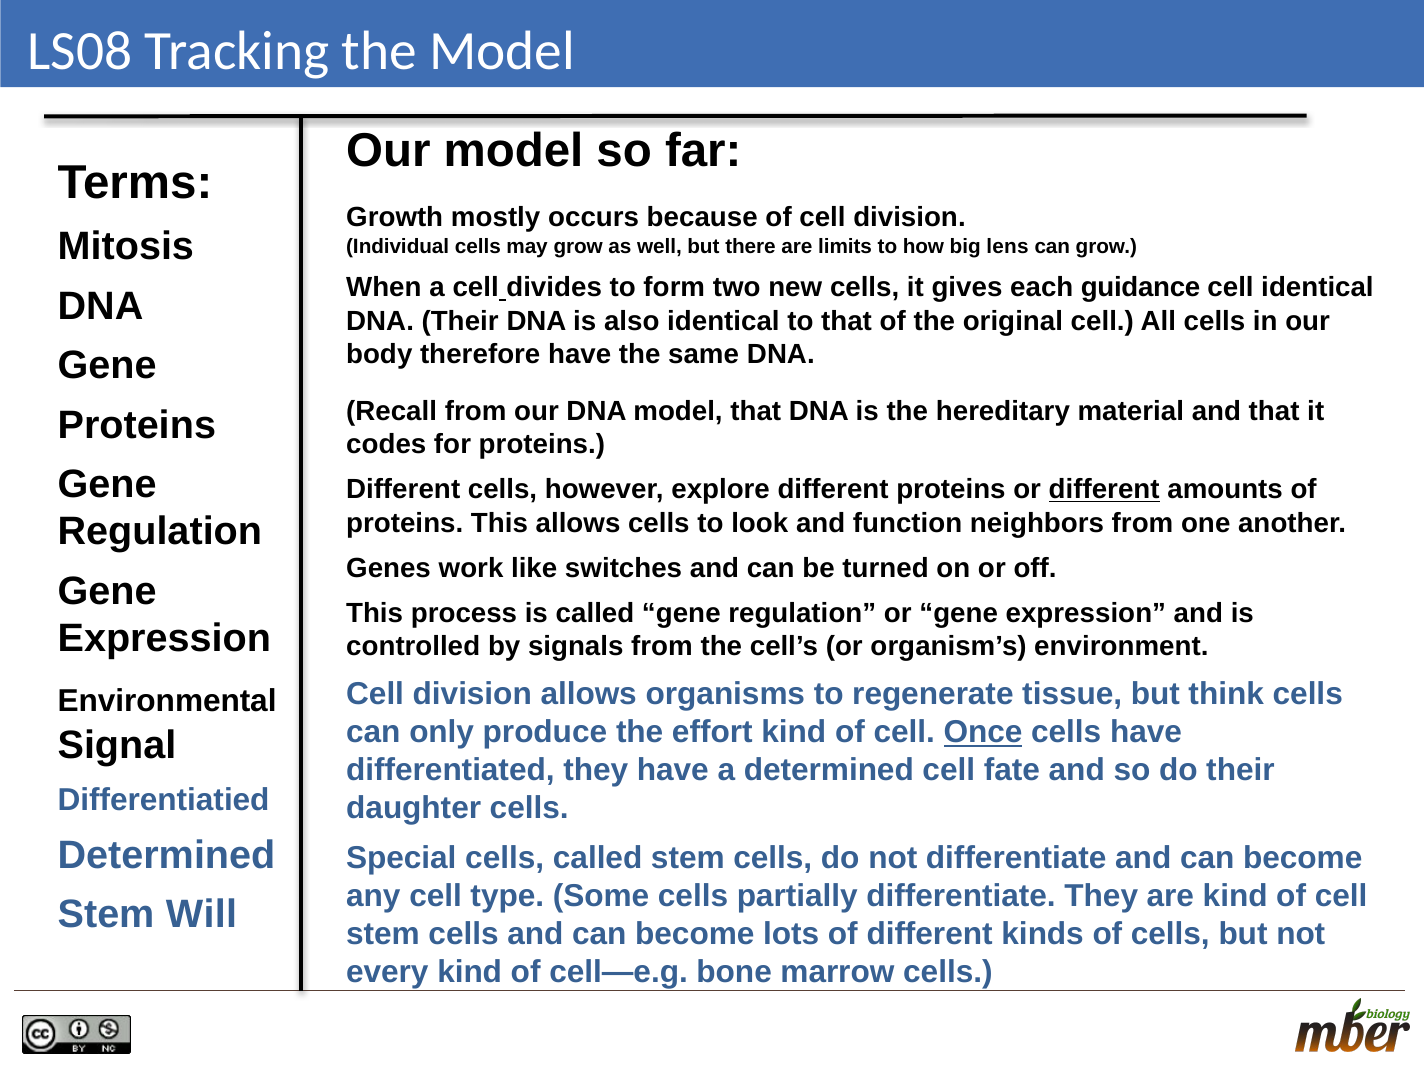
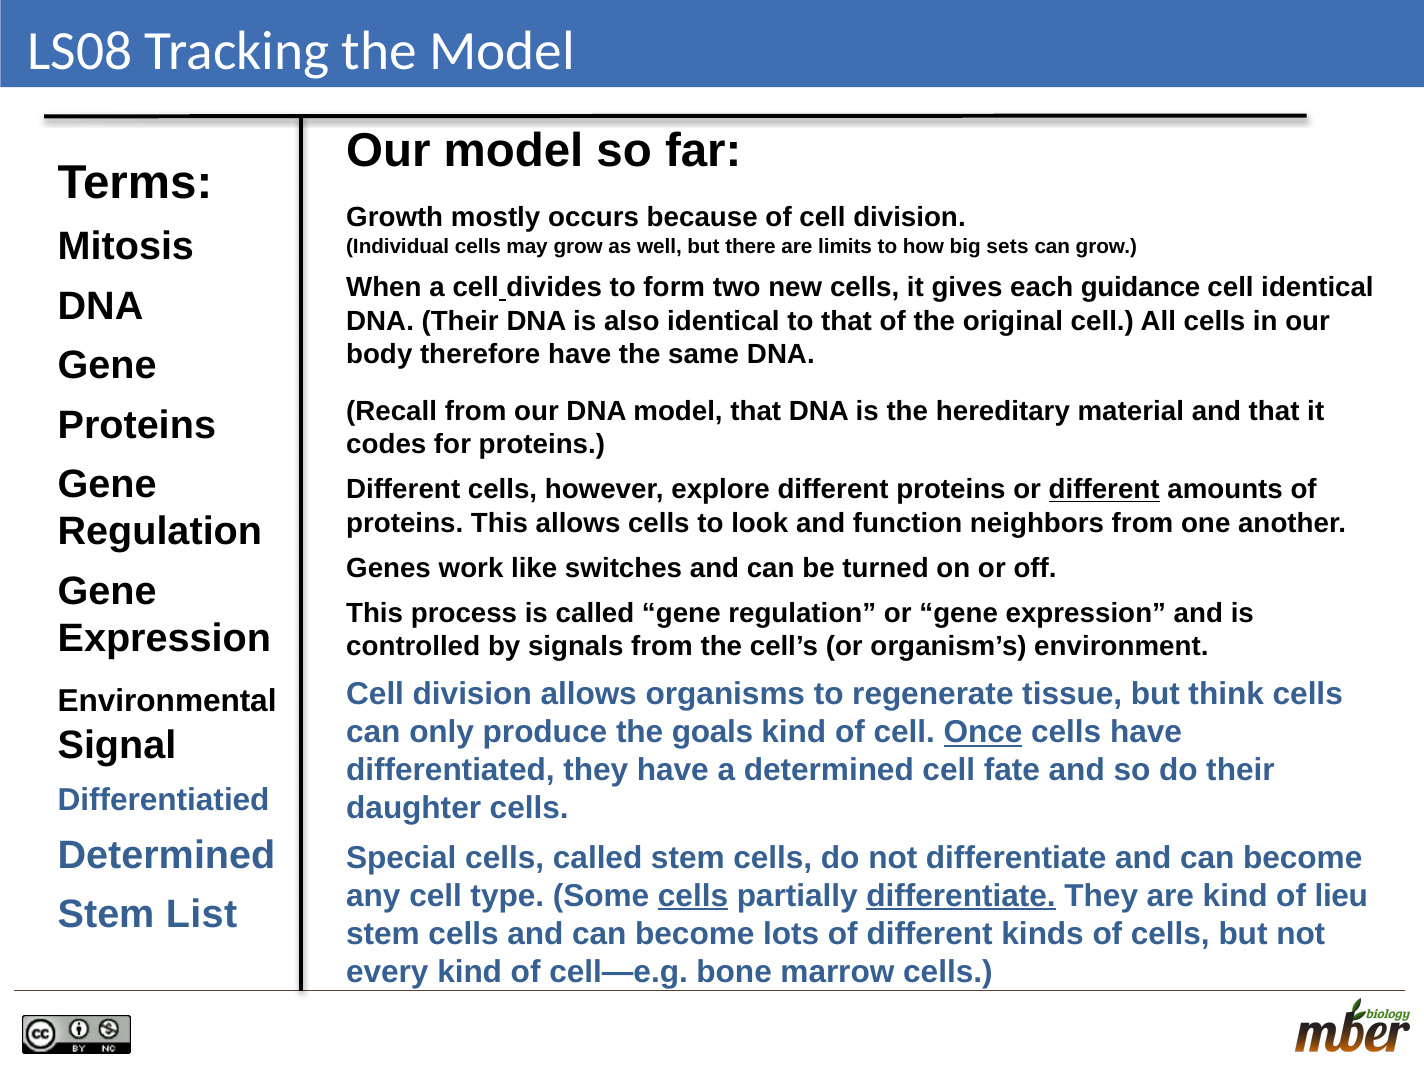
lens: lens -> sets (1007, 246)
effort: effort -> goals (712, 732)
cells underline: none -> present (693, 896)
differentiate underline: none -> present (961, 896)
are kind of cell: cell -> lieu (1341, 896)
Will: Will -> List (202, 915)
